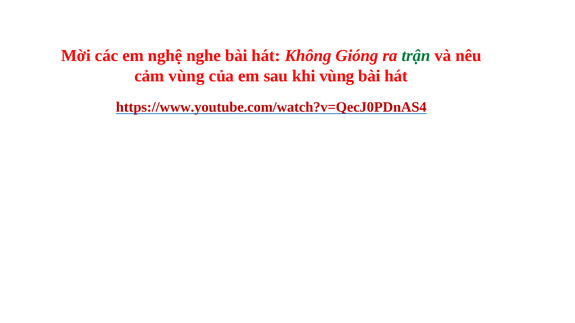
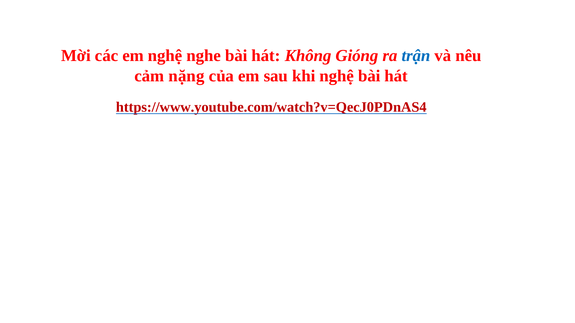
trận colour: green -> blue (416, 56)
cảm vùng: vùng -> nặng (187, 76)
khi vùng: vùng -> nghệ (337, 76)
